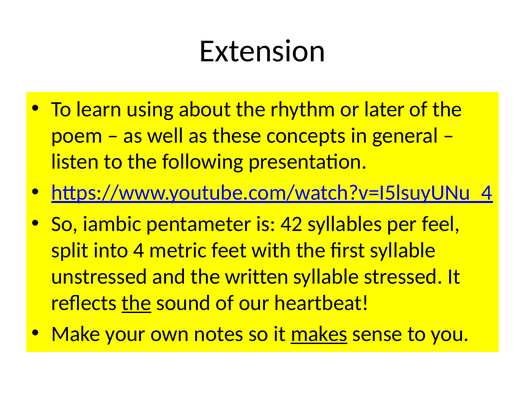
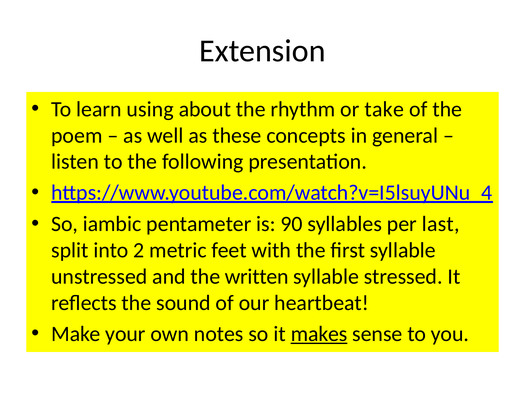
later: later -> take (384, 109)
42: 42 -> 90 (292, 224)
feel: feel -> last (441, 224)
4: 4 -> 2 (139, 250)
the underline: present -> none (136, 303)
